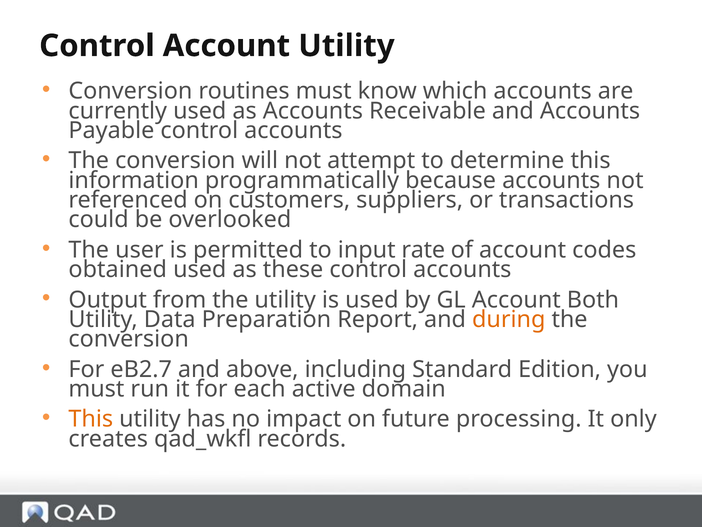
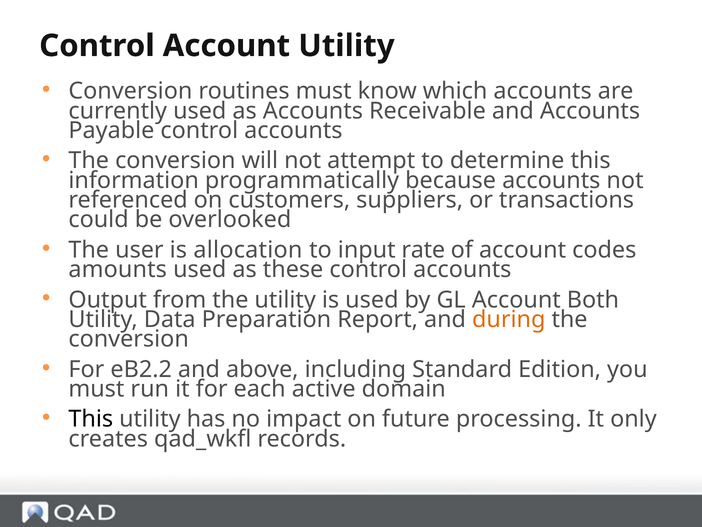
permitted: permitted -> allocation (248, 250)
obtained: obtained -> amounts (118, 269)
eB2.7: eB2.7 -> eB2.2 (141, 369)
This colour: orange -> black (91, 419)
